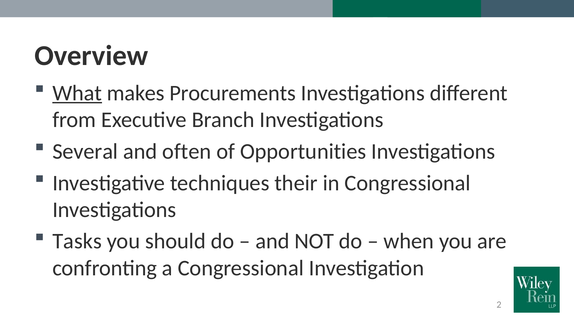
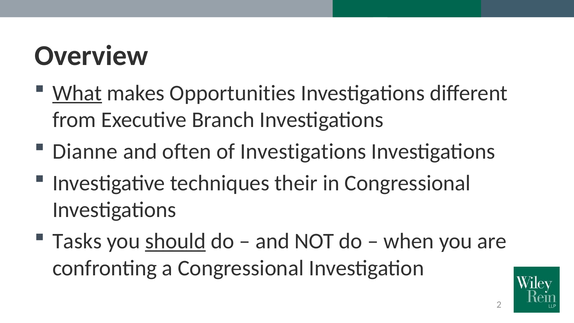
Procurements: Procurements -> Opportunities (233, 93)
Several: Several -> Dianne (85, 151)
of Opportunities: Opportunities -> Investigations (303, 151)
should underline: none -> present (175, 241)
